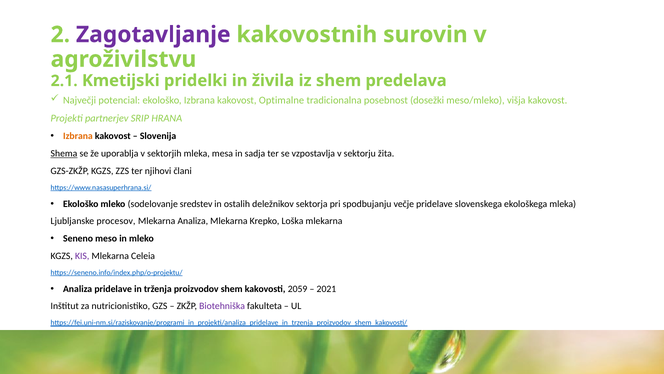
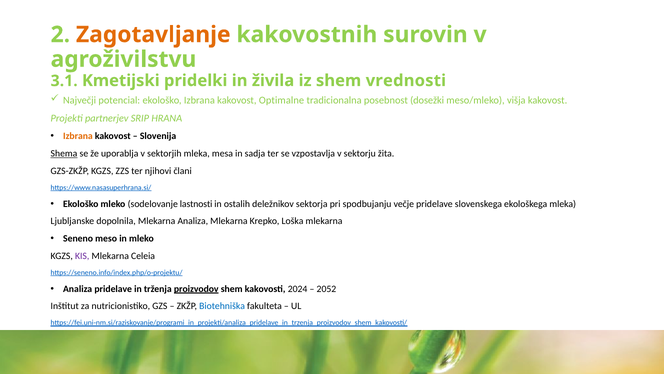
Zagotavljanje colour: purple -> orange (153, 35)
2.1: 2.1 -> 3.1 (64, 81)
predelava: predelava -> vrednosti (406, 81)
sredstev: sredstev -> lastnosti (196, 204)
procesov: procesov -> dopolnila (116, 221)
proizvodov underline: none -> present (196, 288)
2059: 2059 -> 2024 (298, 288)
2021: 2021 -> 2052 (326, 288)
Biotehniška colour: purple -> blue (222, 306)
